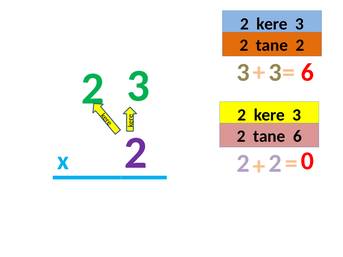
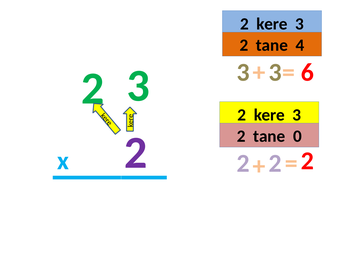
tane 2: 2 -> 4 (300, 45)
6: 6 -> 0 (297, 136)
0: 0 -> 2 (307, 161)
